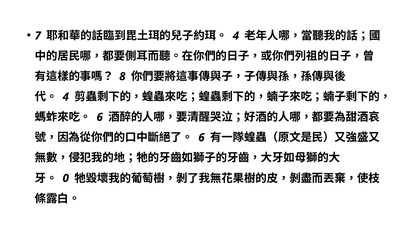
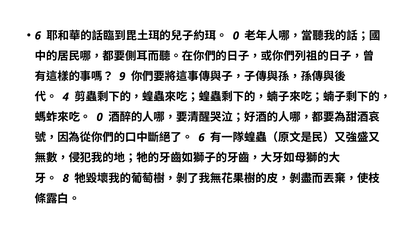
7: 7 -> 6 (38, 36)
4: 4 -> 0 (236, 36)
8: 8 -> 9 (122, 76)
6: 6 -> 0 (100, 117)
0: 0 -> 8 (66, 178)
